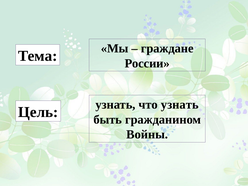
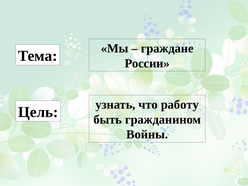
что узнать: узнать -> работу (180, 105)
